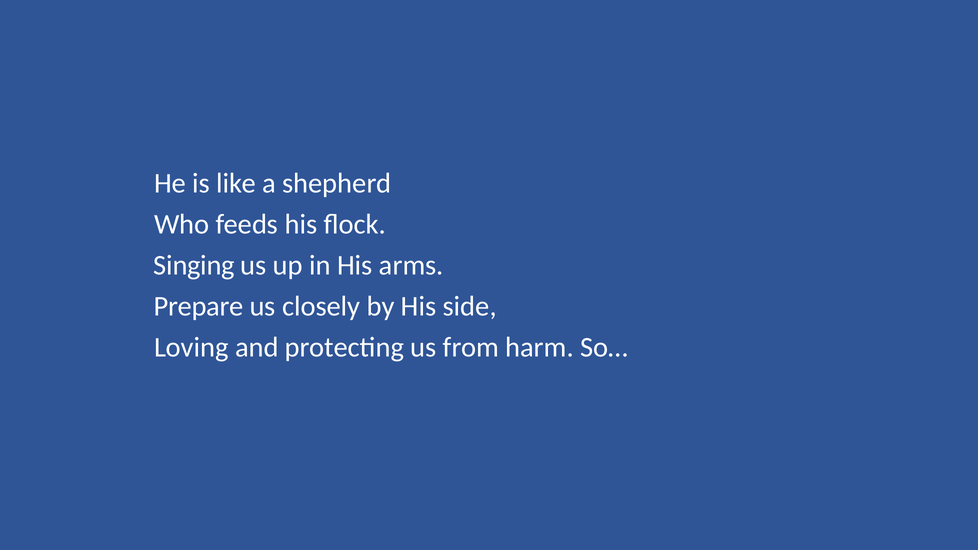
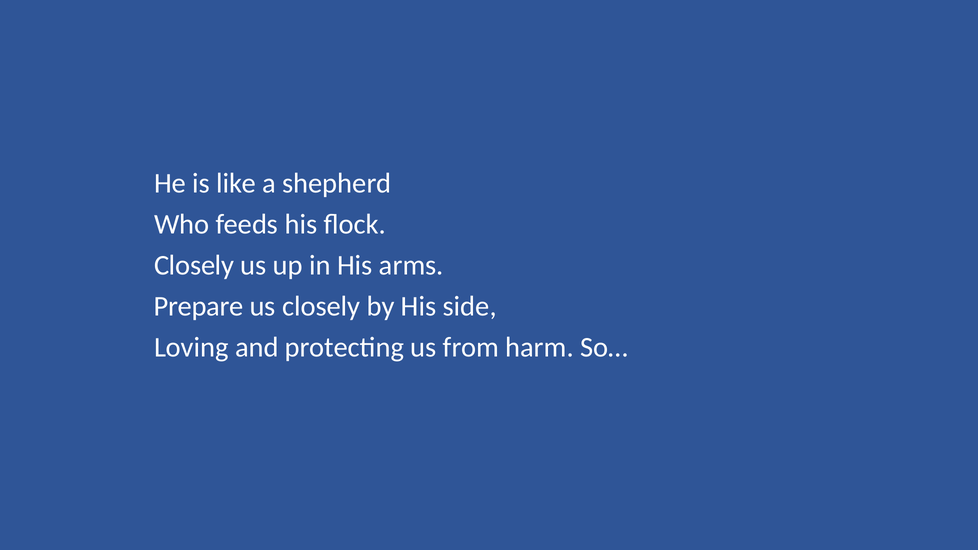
Singing: Singing -> Closely (194, 265)
